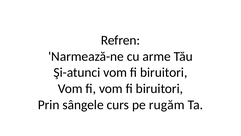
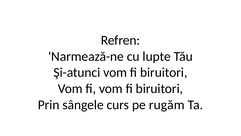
arme: arme -> lupte (157, 56)
